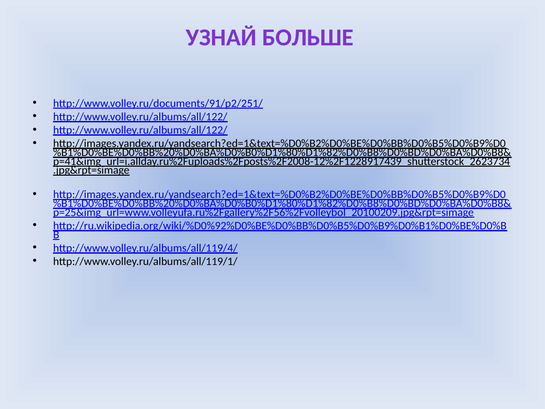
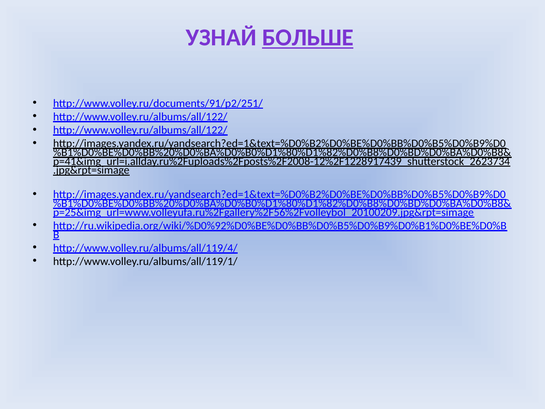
БОЛЬШЕ underline: none -> present (308, 38)
